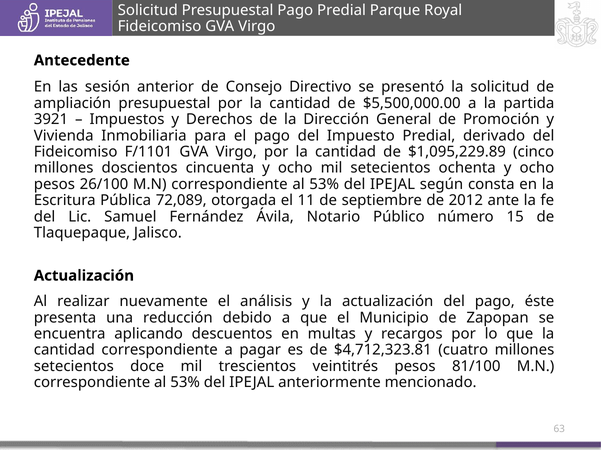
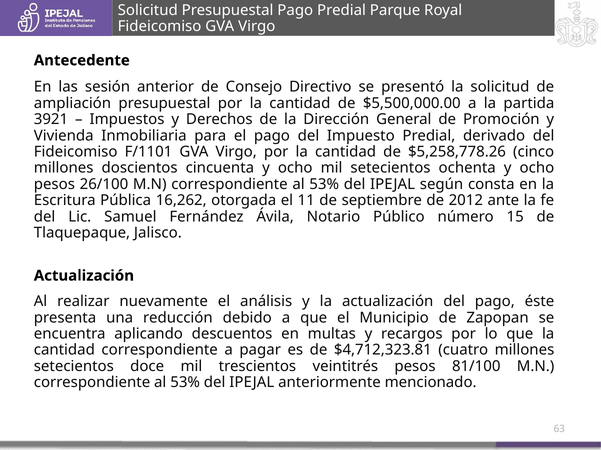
$1,095,229.89: $1,095,229.89 -> $5,258,778.26 (457, 152)
72,089: 72,089 -> 16,262 (181, 201)
